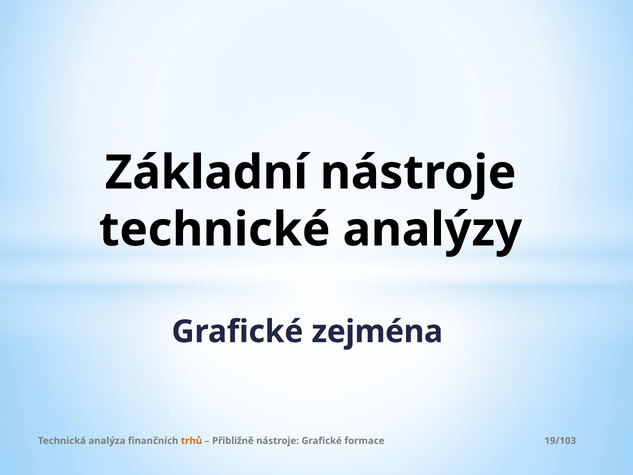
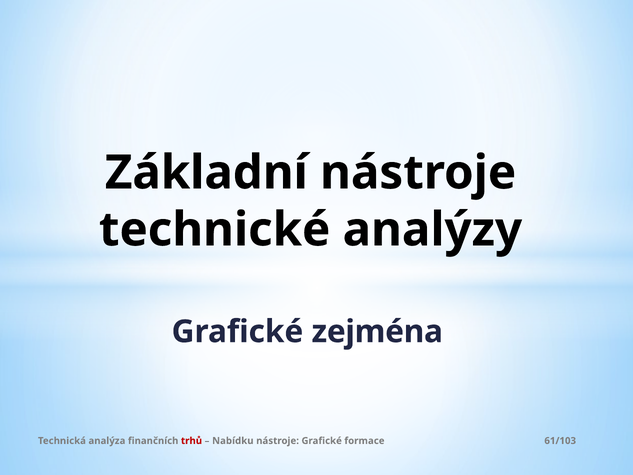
trhů colour: orange -> red (192, 441)
Přibližně: Přibližně -> Nabídku (233, 441)
19/103: 19/103 -> 61/103 (560, 441)
